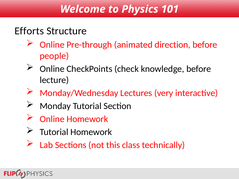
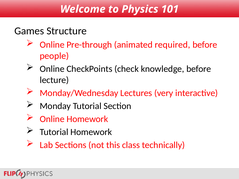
Efforts: Efforts -> Games (29, 31)
direction: direction -> required (173, 45)
